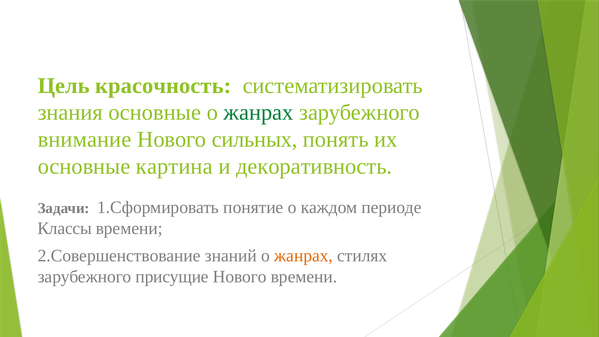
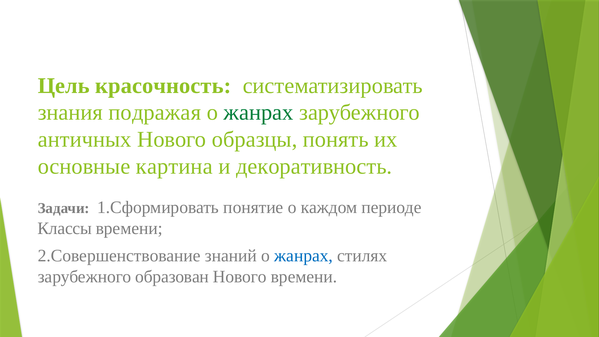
знания основные: основные -> подражая (155, 113)
внимание: внимание -> античных (85, 139)
сильных: сильных -> образцы (255, 139)
жанрах colour: orange -> blue (304, 256)
присущие: присущие -> образован (172, 277)
